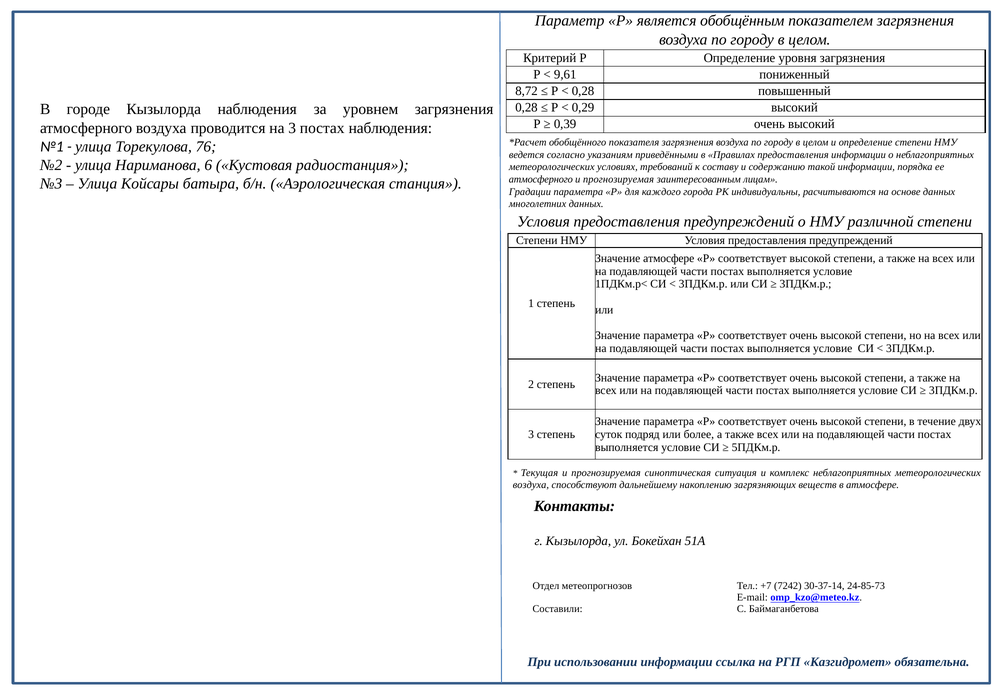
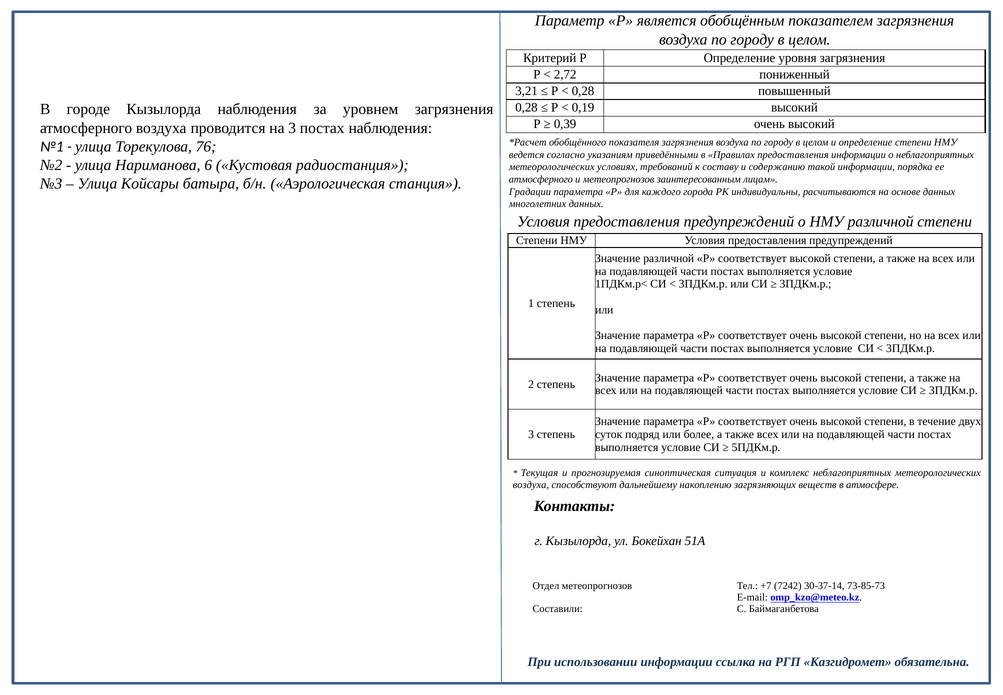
9,61: 9,61 -> 2,72 (565, 74)
8,72: 8,72 -> 3,21 (527, 91)
0,29: 0,29 -> 0,19 (583, 108)
прогнозируемая: прогнозируемая -> метеопрогнозов (619, 179)
Значение атмосфере: атмосфере -> различной (669, 258)
24-85-73: 24-85-73 -> 73-85-73 (866, 586)
